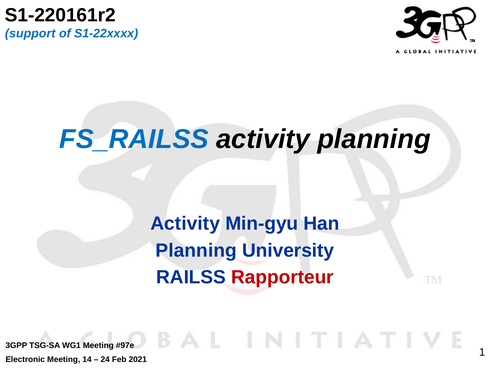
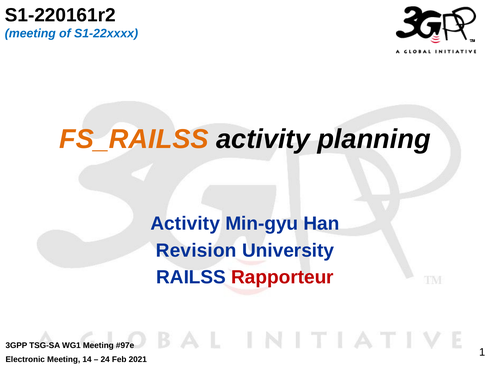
support: support -> meeting (30, 33)
FS_RAILSS colour: blue -> orange (134, 139)
Planning: Planning -> Revision (196, 250)
